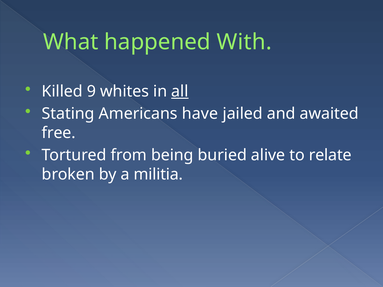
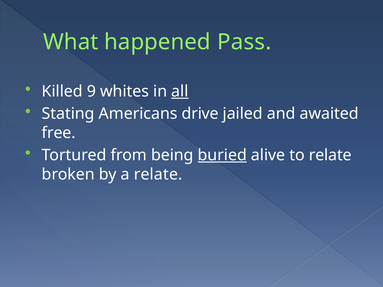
With: With -> Pass (244, 42)
have: have -> drive (200, 114)
buried underline: none -> present (222, 155)
a militia: militia -> relate (158, 174)
